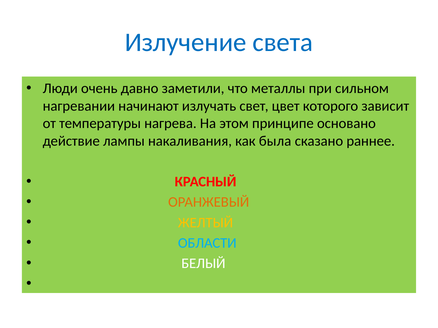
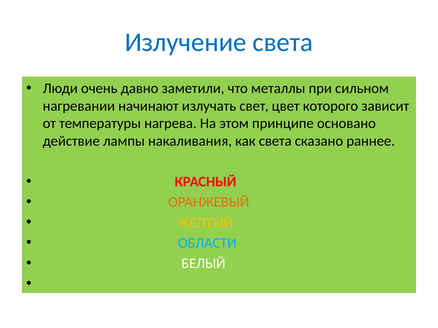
как была: была -> света (275, 141)
